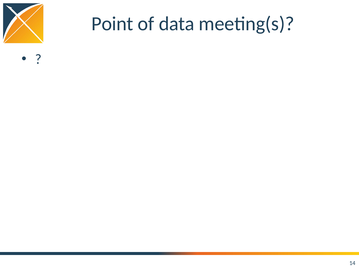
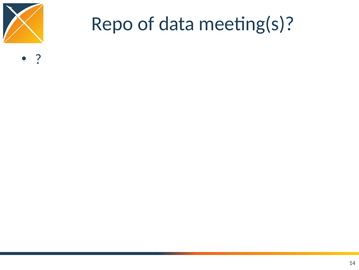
Point: Point -> Repo (112, 24)
